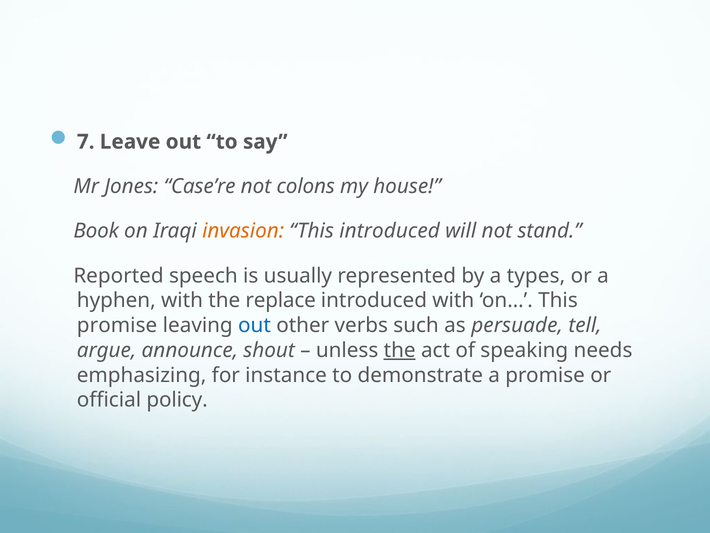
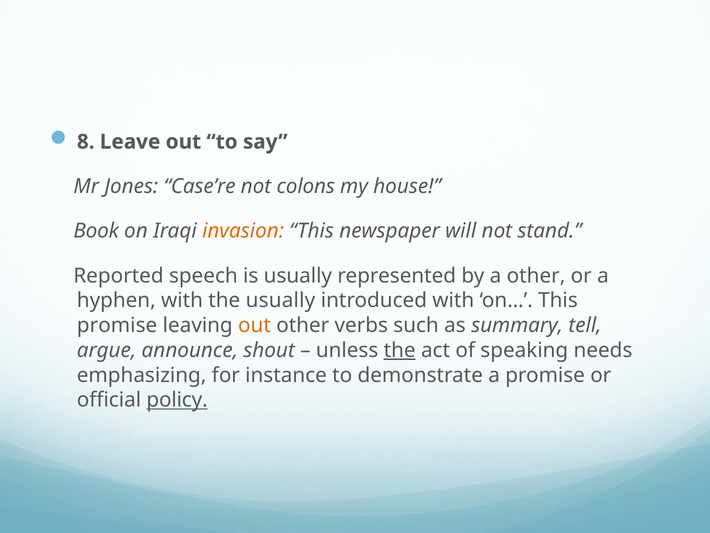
7: 7 -> 8 (86, 142)
This introduced: introduced -> newspaper (390, 231)
a types: types -> other (536, 275)
the replace: replace -> usually (280, 300)
out colour: blue -> orange (254, 325)
persuade: persuade -> summary (517, 325)
policy underline: none -> present (177, 400)
